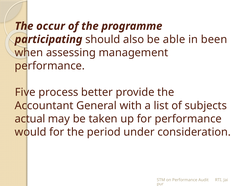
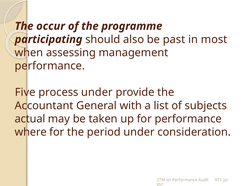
able: able -> past (174, 39)
been: been -> most (214, 39)
process better: better -> under (97, 92)
would: would -> where (31, 132)
